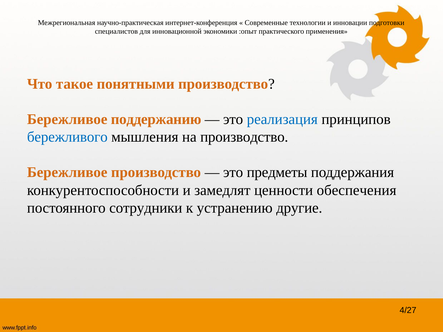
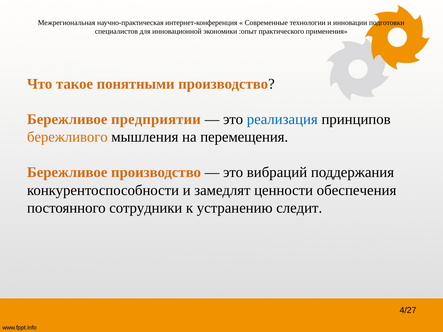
поддержанию: поддержанию -> предприятии (156, 119)
бережливого colour: blue -> orange (67, 137)
на производство: производство -> перемещения (244, 137)
предметы: предметы -> вибраций (277, 173)
другие: другие -> следит (299, 208)
